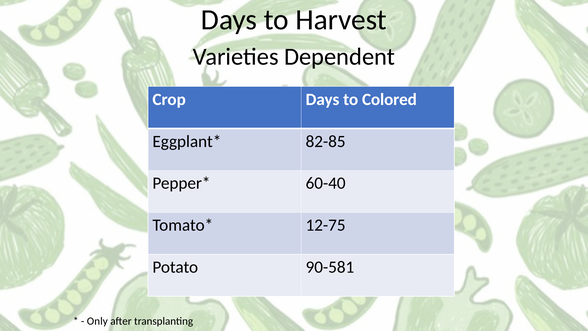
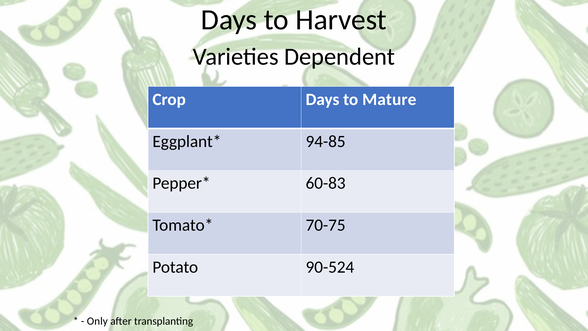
Colored: Colored -> Mature (389, 99)
82-85: 82-85 -> 94-85 (326, 141)
60-40: 60-40 -> 60-83 (326, 183)
12-75: 12-75 -> 70-75 (326, 225)
90-581: 90-581 -> 90-524 (330, 267)
